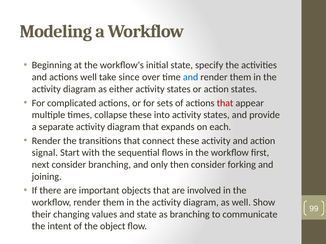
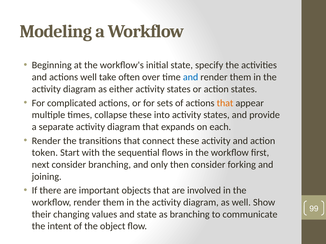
since: since -> often (129, 77)
that colour: red -> orange (225, 103)
signal: signal -> token (45, 153)
